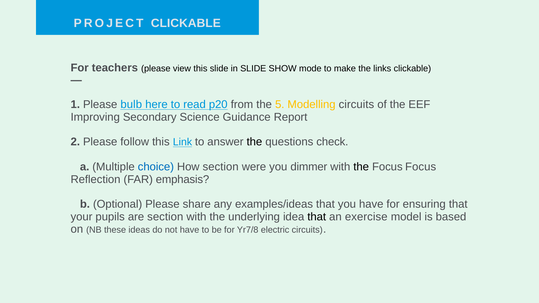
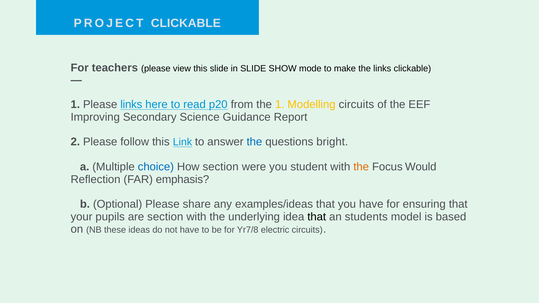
Please bulb: bulb -> links (131, 105)
the 5: 5 -> 1 (280, 105)
the colour: black -> blue (254, 142)
check: check -> bright (332, 142)
dimmer: dimmer -> student (309, 167)
the colour: black -> orange (361, 167)
Focus Focus: Focus -> Would (421, 167)
exercise: exercise -> students (366, 217)
